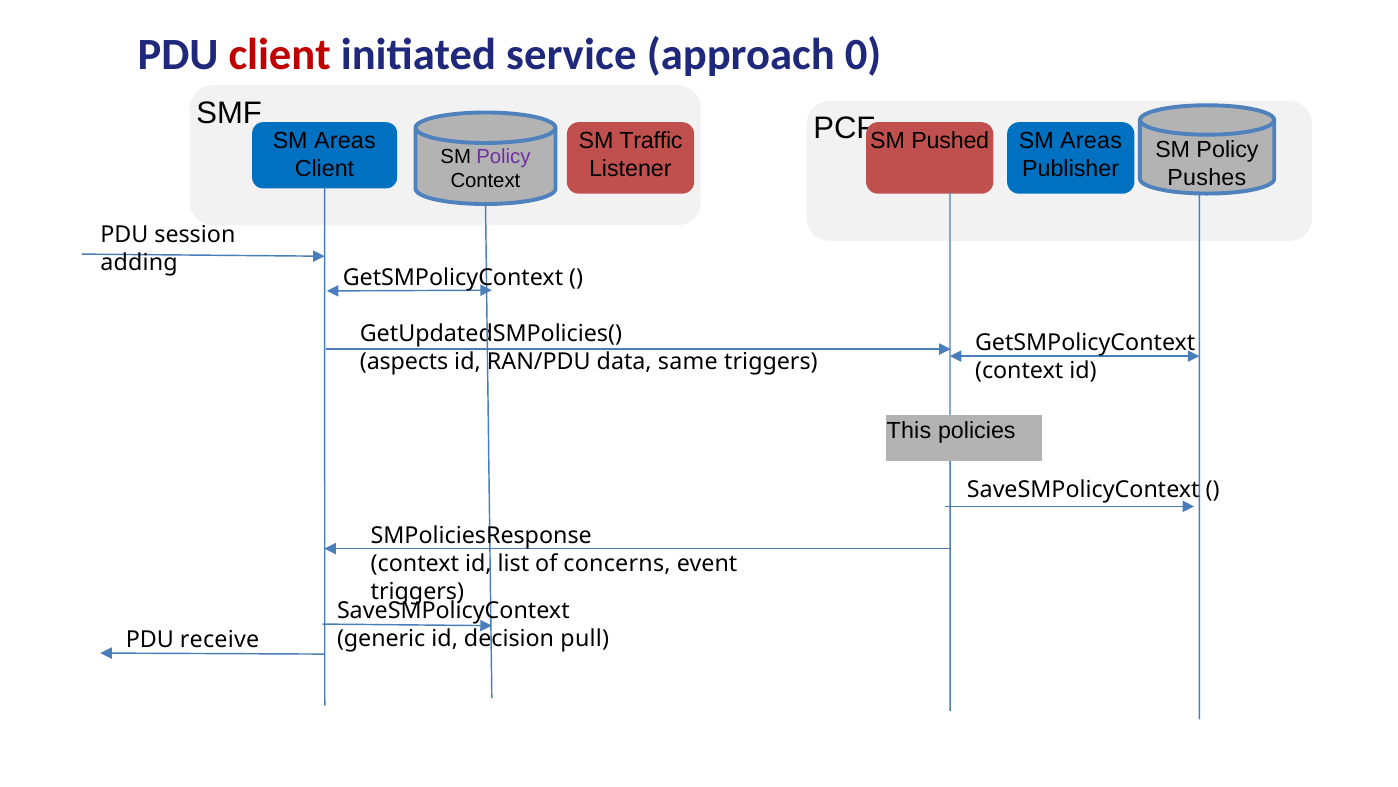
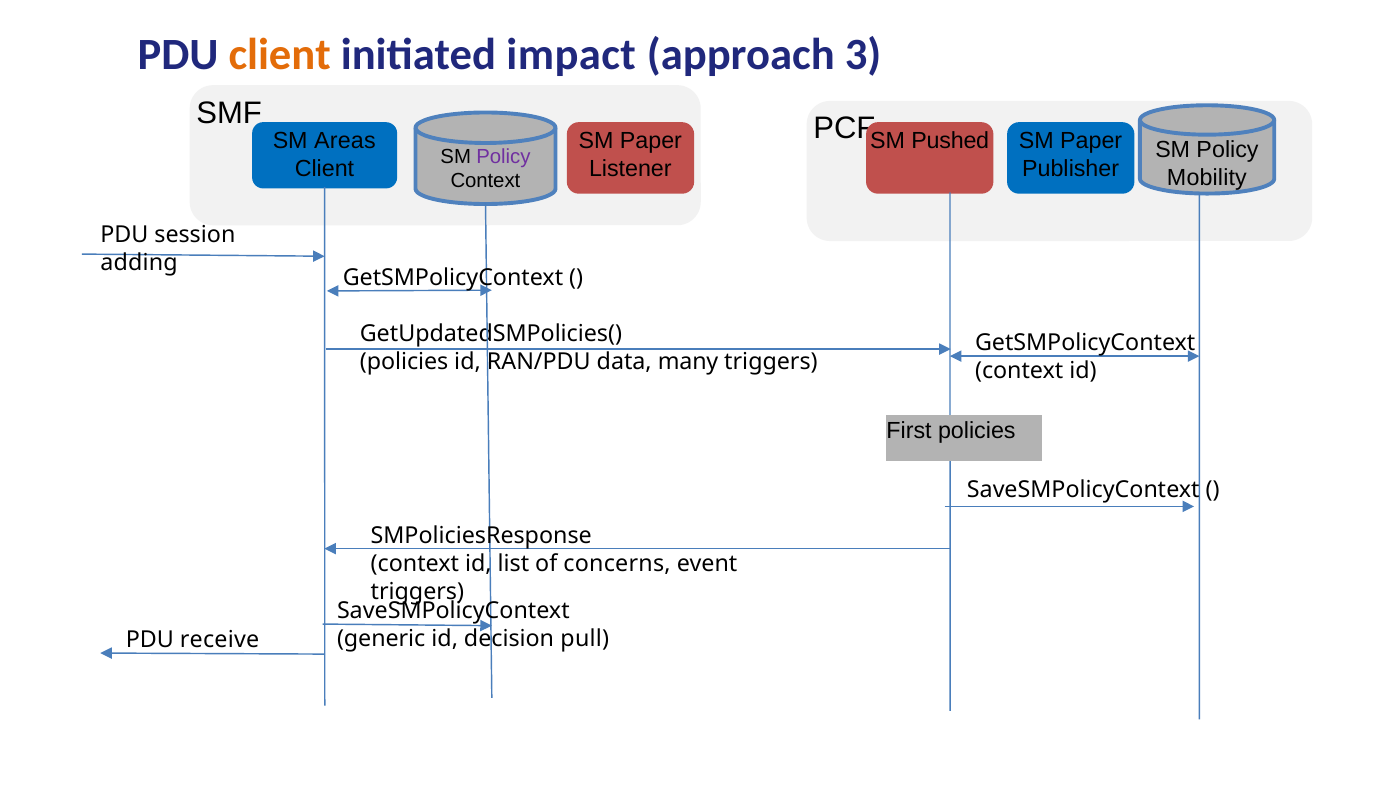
client colour: red -> orange (280, 55)
service: service -> impact (571, 55)
0: 0 -> 3 (863, 55)
Traffic: Traffic -> Paper (651, 141)
Areas: Areas -> Paper (1091, 141)
Pushes: Pushes -> Mobility (1207, 178)
aspects: aspects -> policies (404, 362)
same: same -> many (688, 362)
This: This -> First (909, 430)
